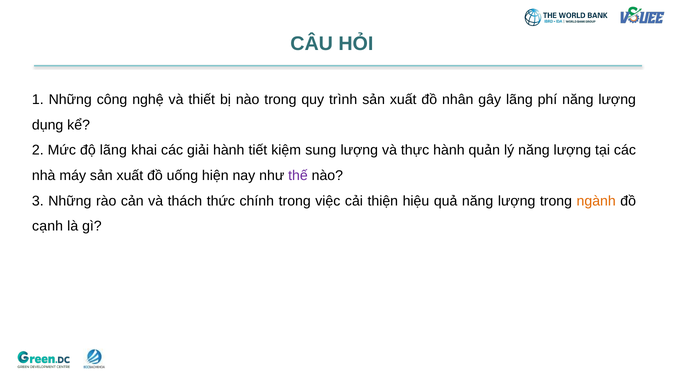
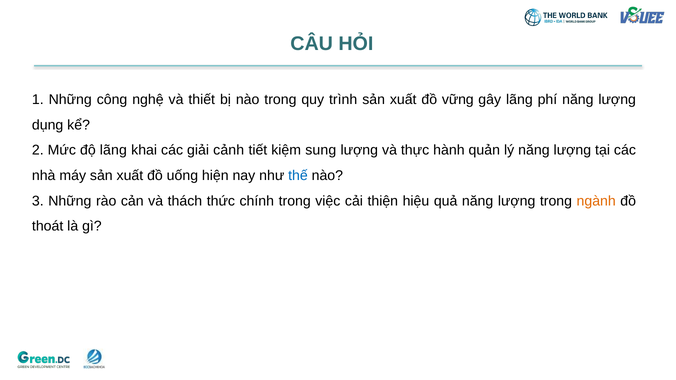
nhân: nhân -> vững (458, 100)
giải hành: hành -> cảnh (229, 150)
thế colour: purple -> blue (298, 176)
cạnh: cạnh -> thoát (48, 226)
